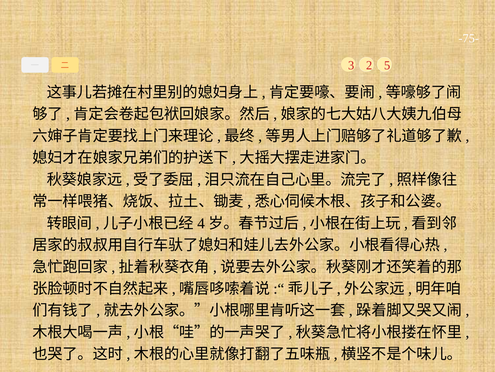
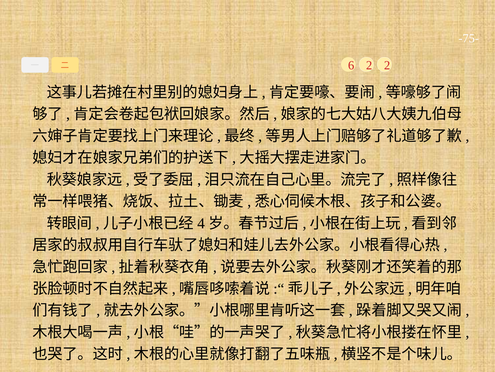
3: 3 -> 6 (351, 65)
2 5: 5 -> 2 (387, 65)
